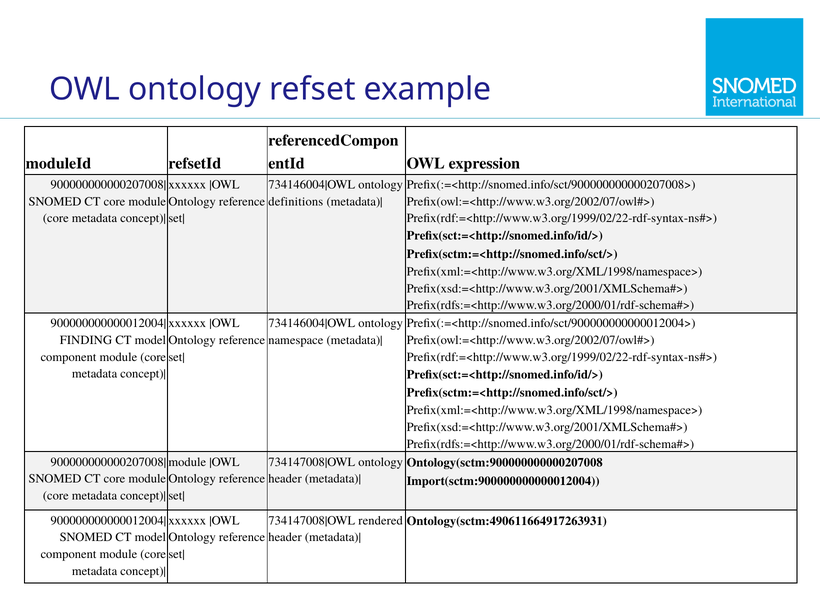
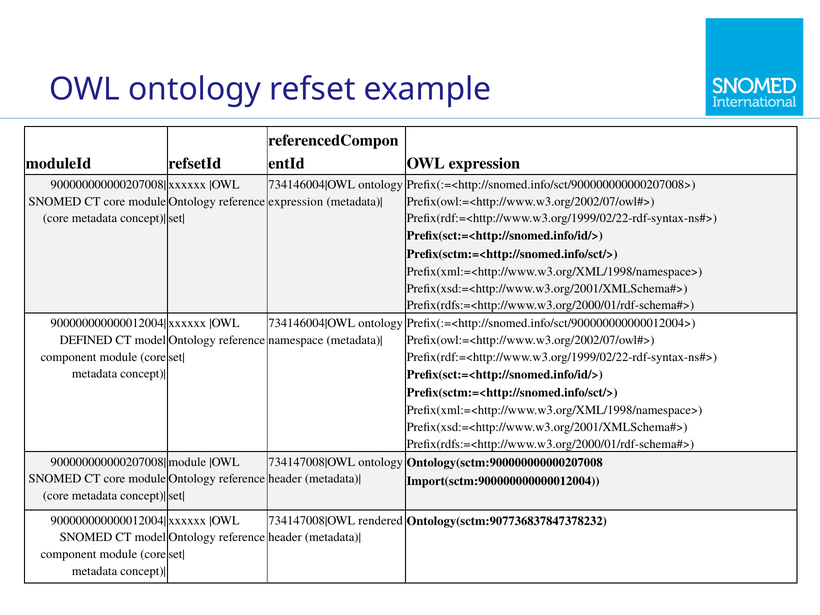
definitions: definitions -> expression (296, 201)
FINDING: FINDING -> DEFINED (86, 340)
Ontology(sctm:490611664917263931: Ontology(sctm:490611664917263931 -> Ontology(sctm:907736837847378232 (507, 521)
